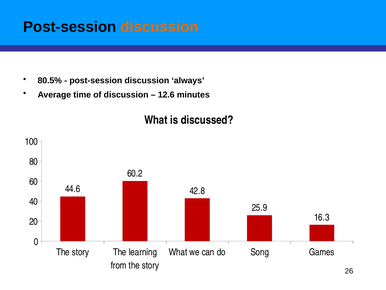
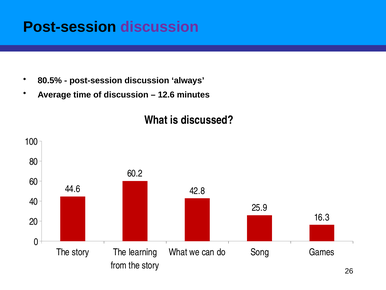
discussion colour: orange -> purple (160, 27)
